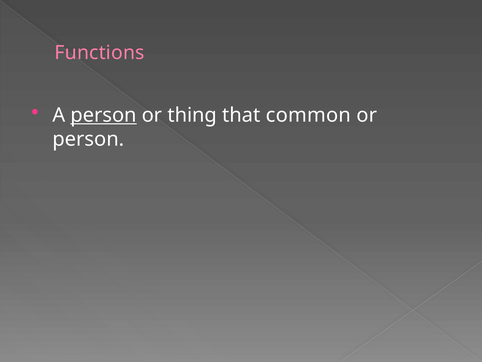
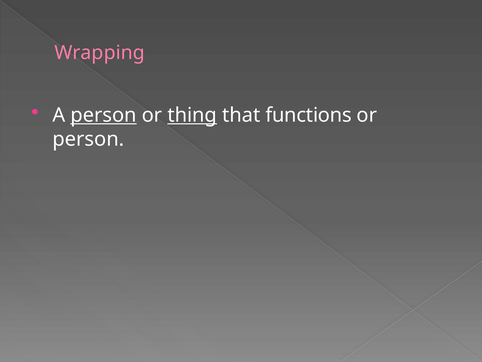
Functions: Functions -> Wrapping (100, 53)
thing underline: none -> present (192, 115)
common: common -> functions (309, 115)
